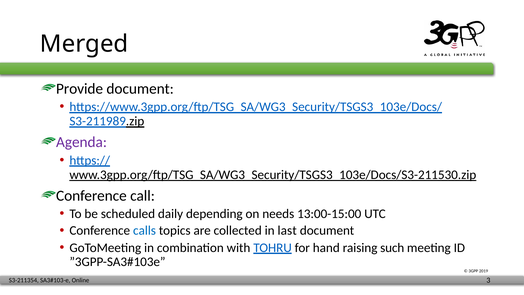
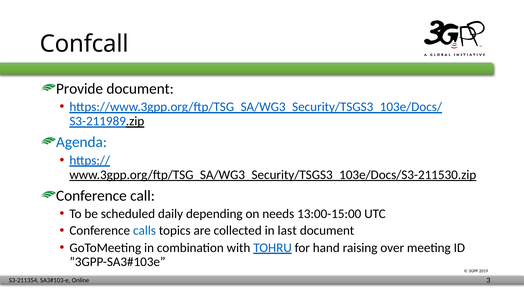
Merged: Merged -> Confcall (84, 44)
Agenda colour: purple -> blue (81, 142)
such: such -> over (392, 248)
